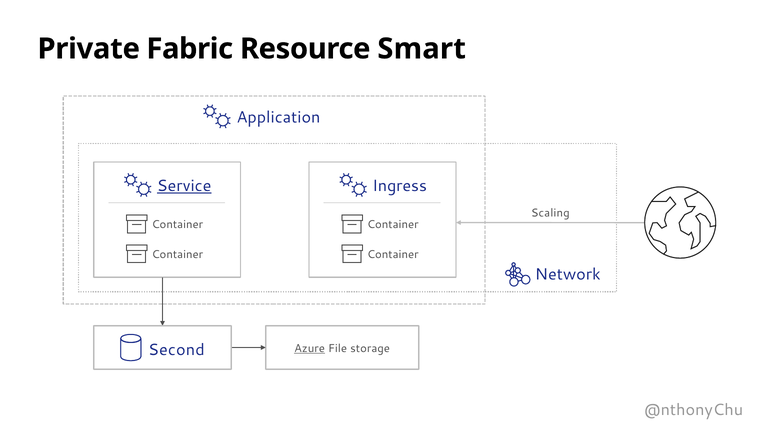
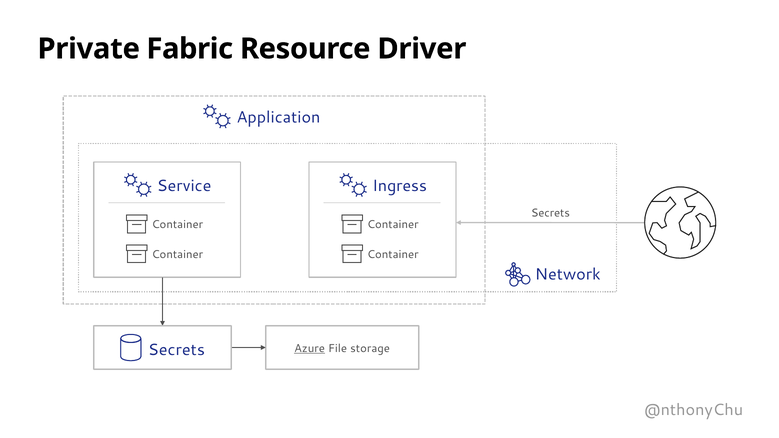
Smart: Smart -> Driver (422, 49)
Service underline: present -> none (184, 186)
Scaling: Scaling -> Secrets (550, 213)
Second: Second -> Secrets (176, 350)
